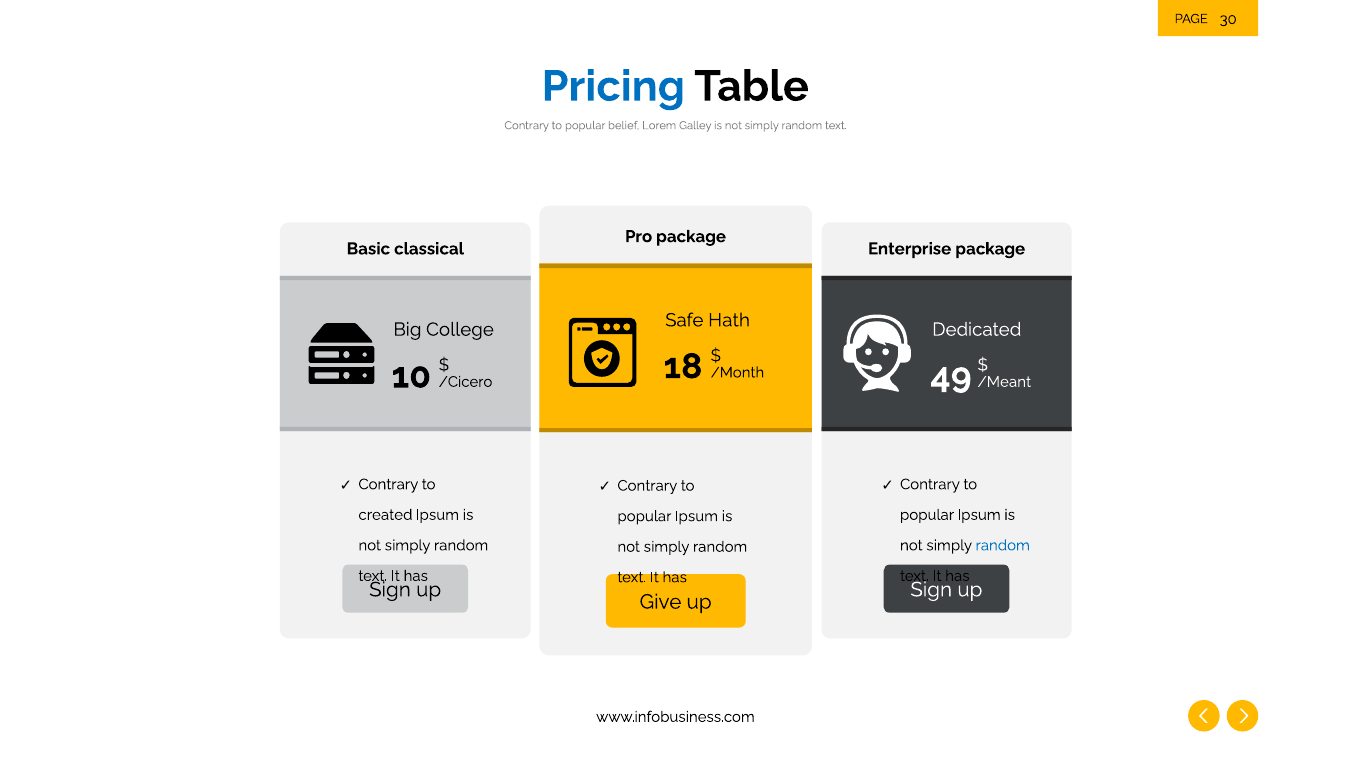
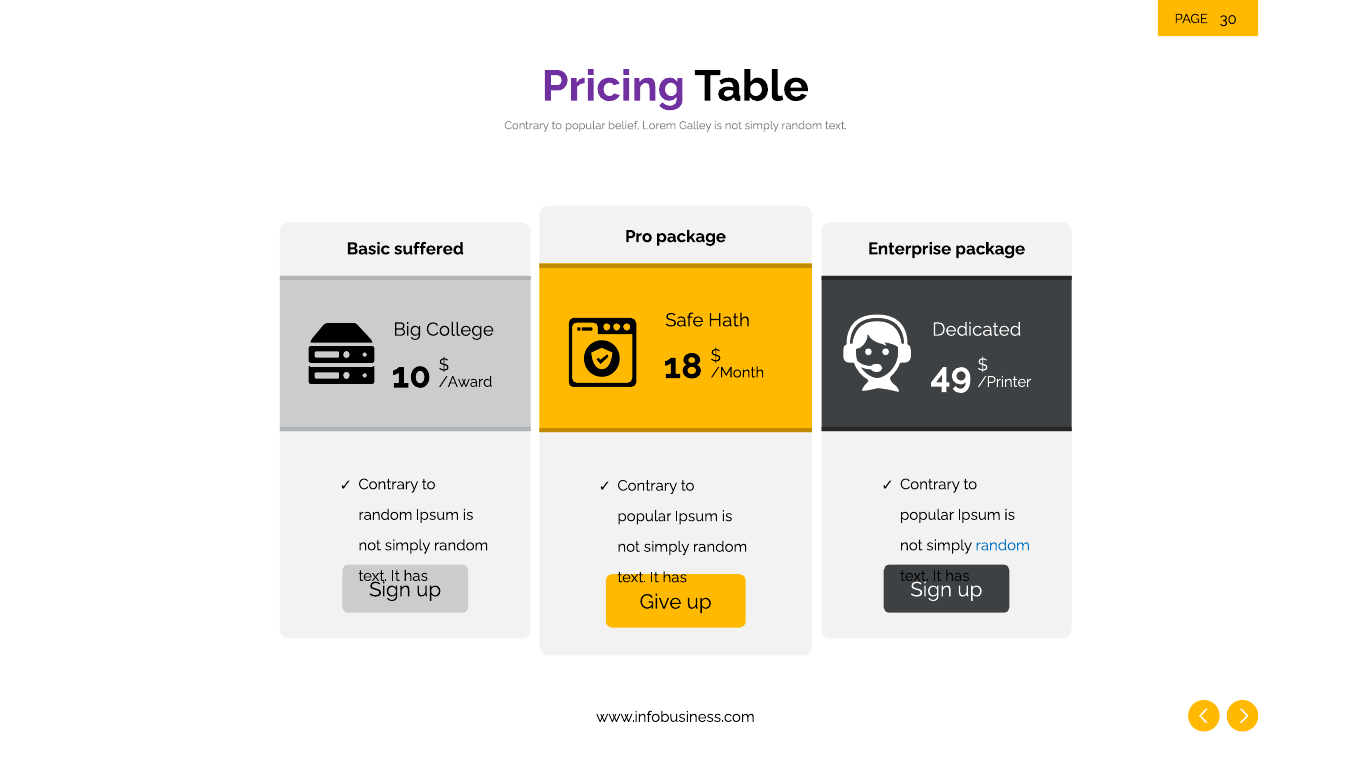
Pricing colour: blue -> purple (613, 86)
classical: classical -> suffered (429, 249)
/Cicero: /Cicero -> /Award (466, 382)
/Meant: /Meant -> /Printer (1004, 382)
created: created -> random (385, 515)
